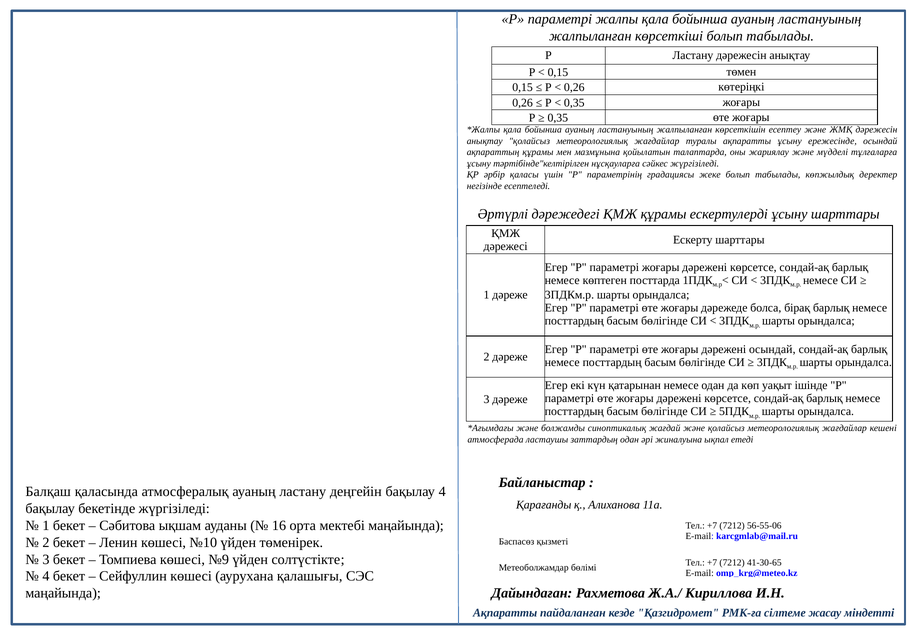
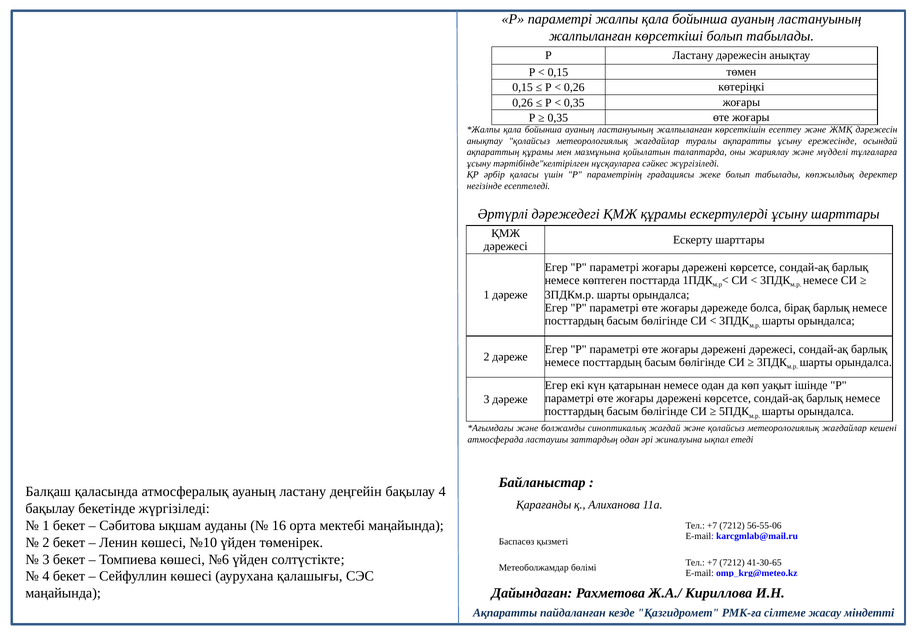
дәрежені осындай: осындай -> дәрежесі (772, 349)
№9: №9 -> №6 (219, 559)
